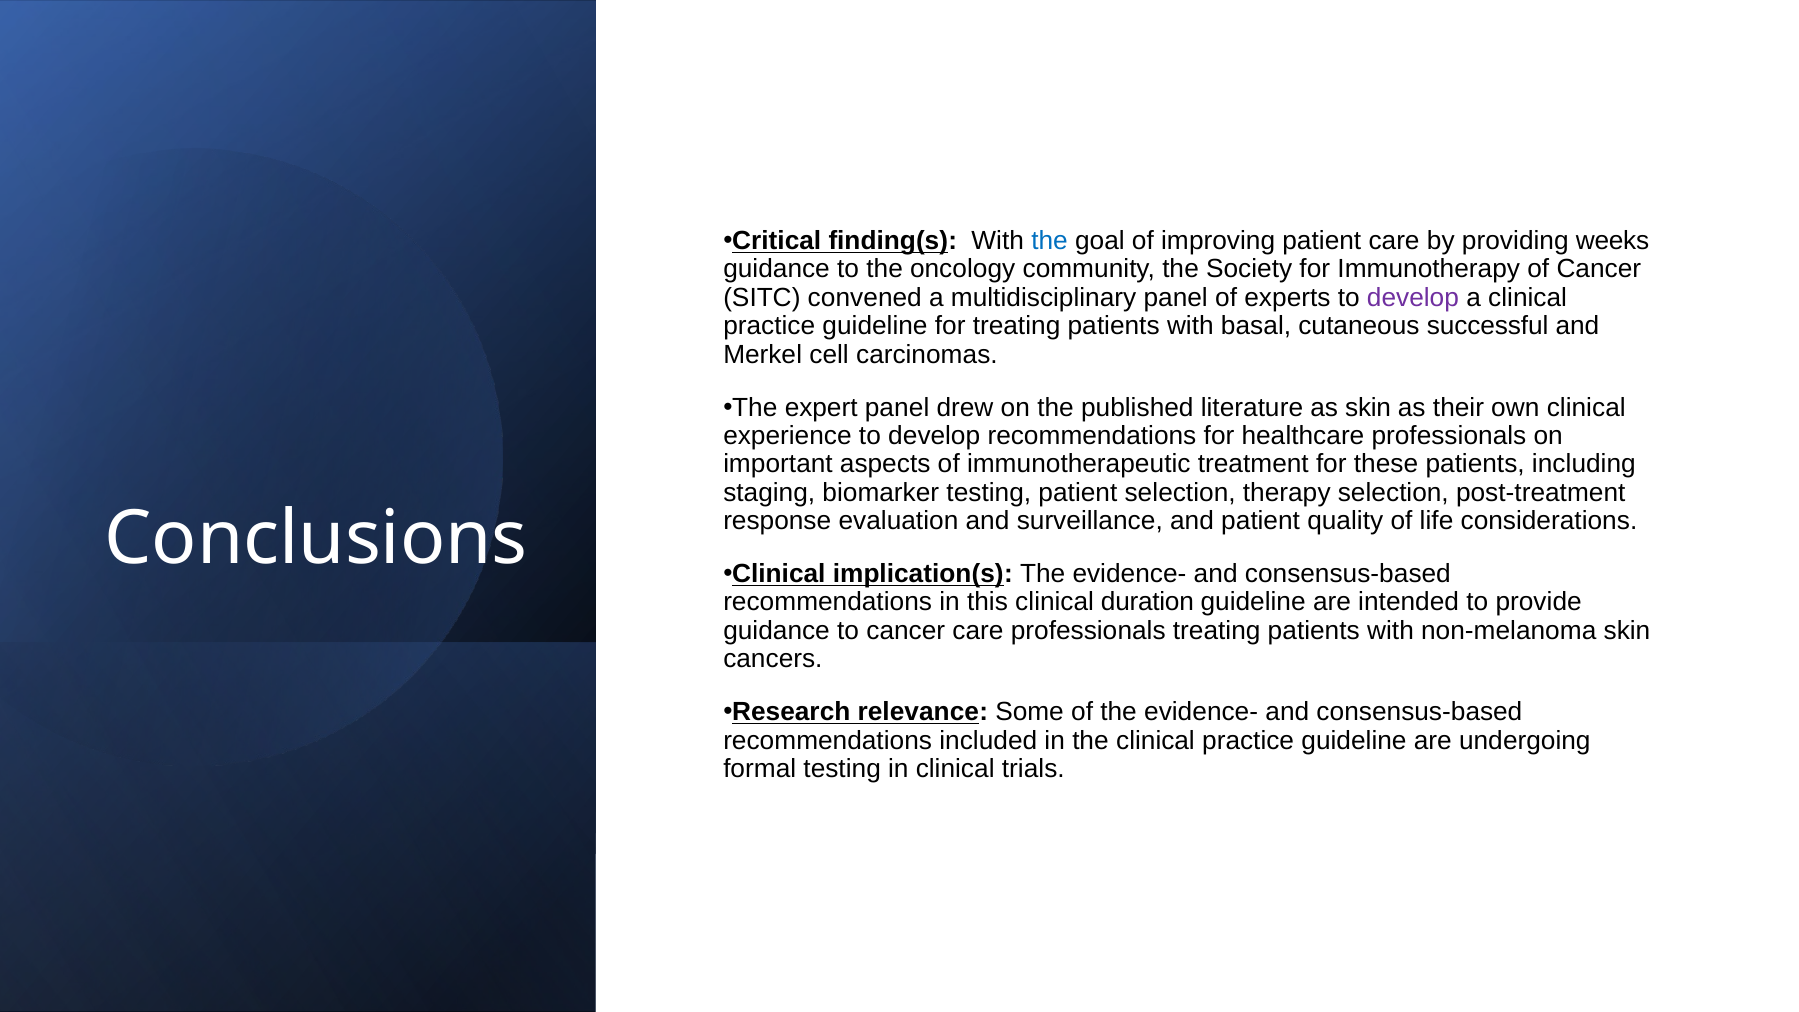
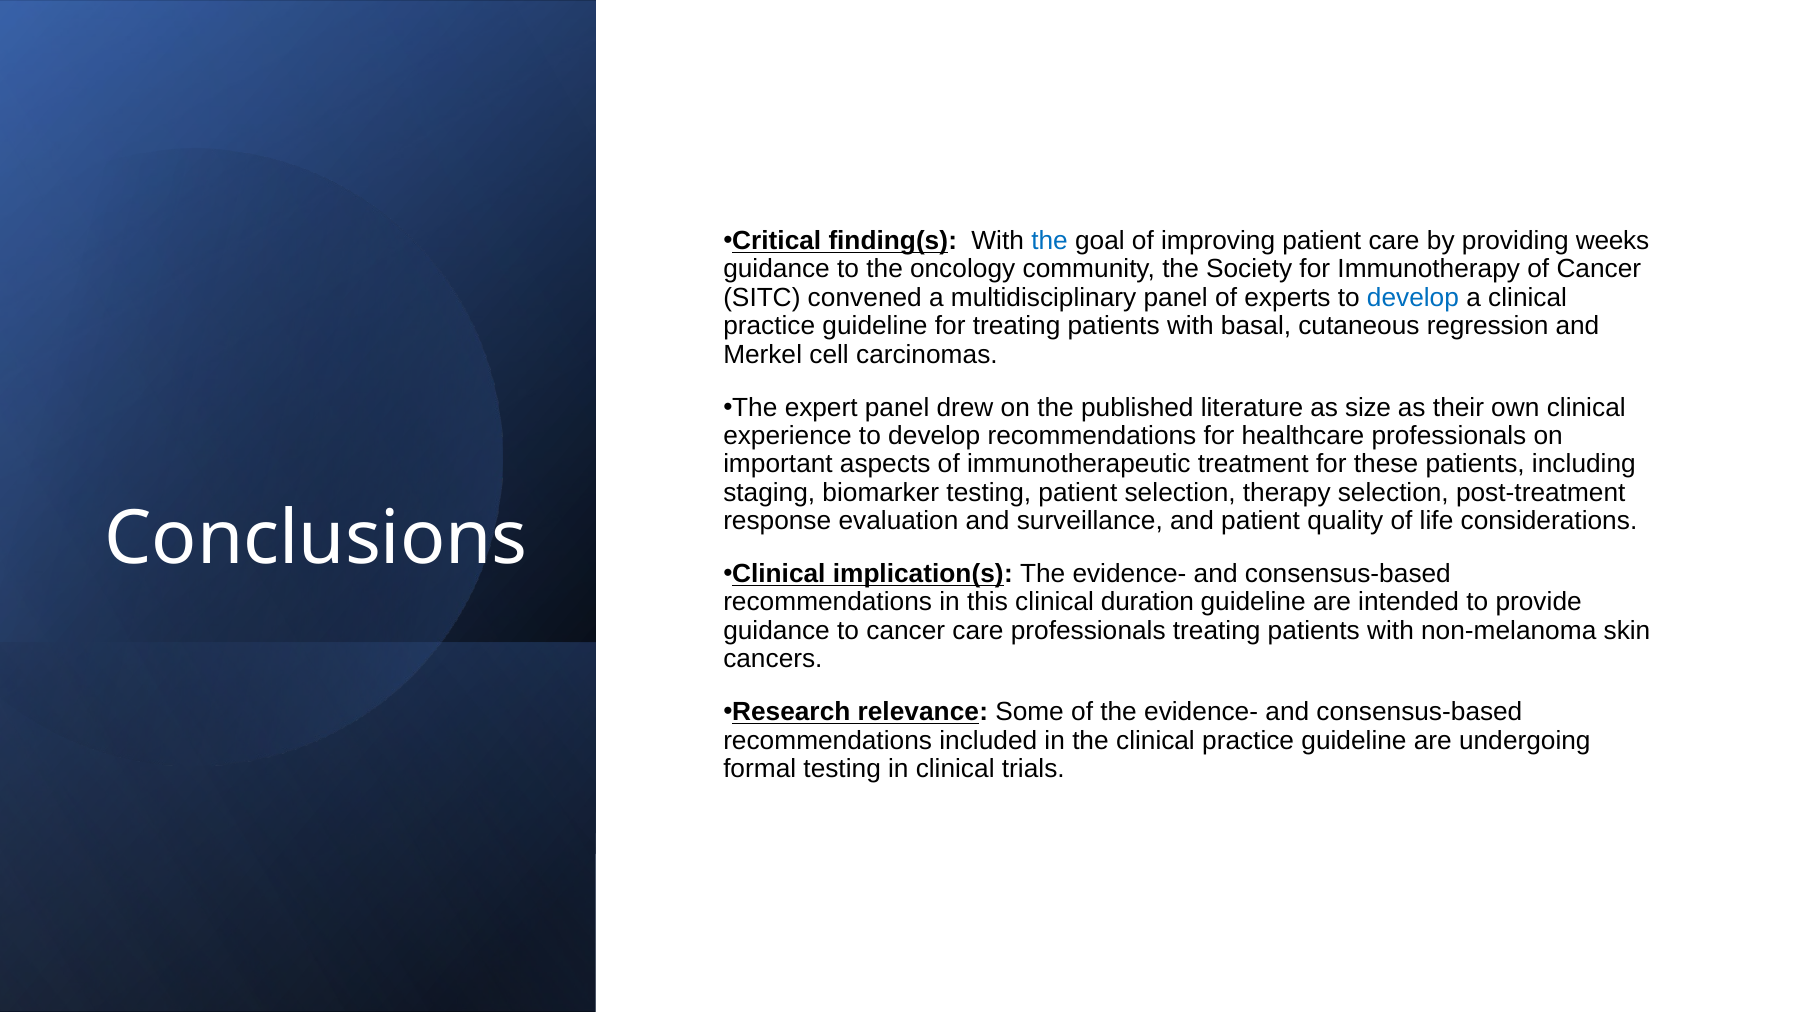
develop colour: purple -> blue (1413, 298)
successful: successful -> regression (1488, 326)
as skin: skin -> size (1368, 407)
